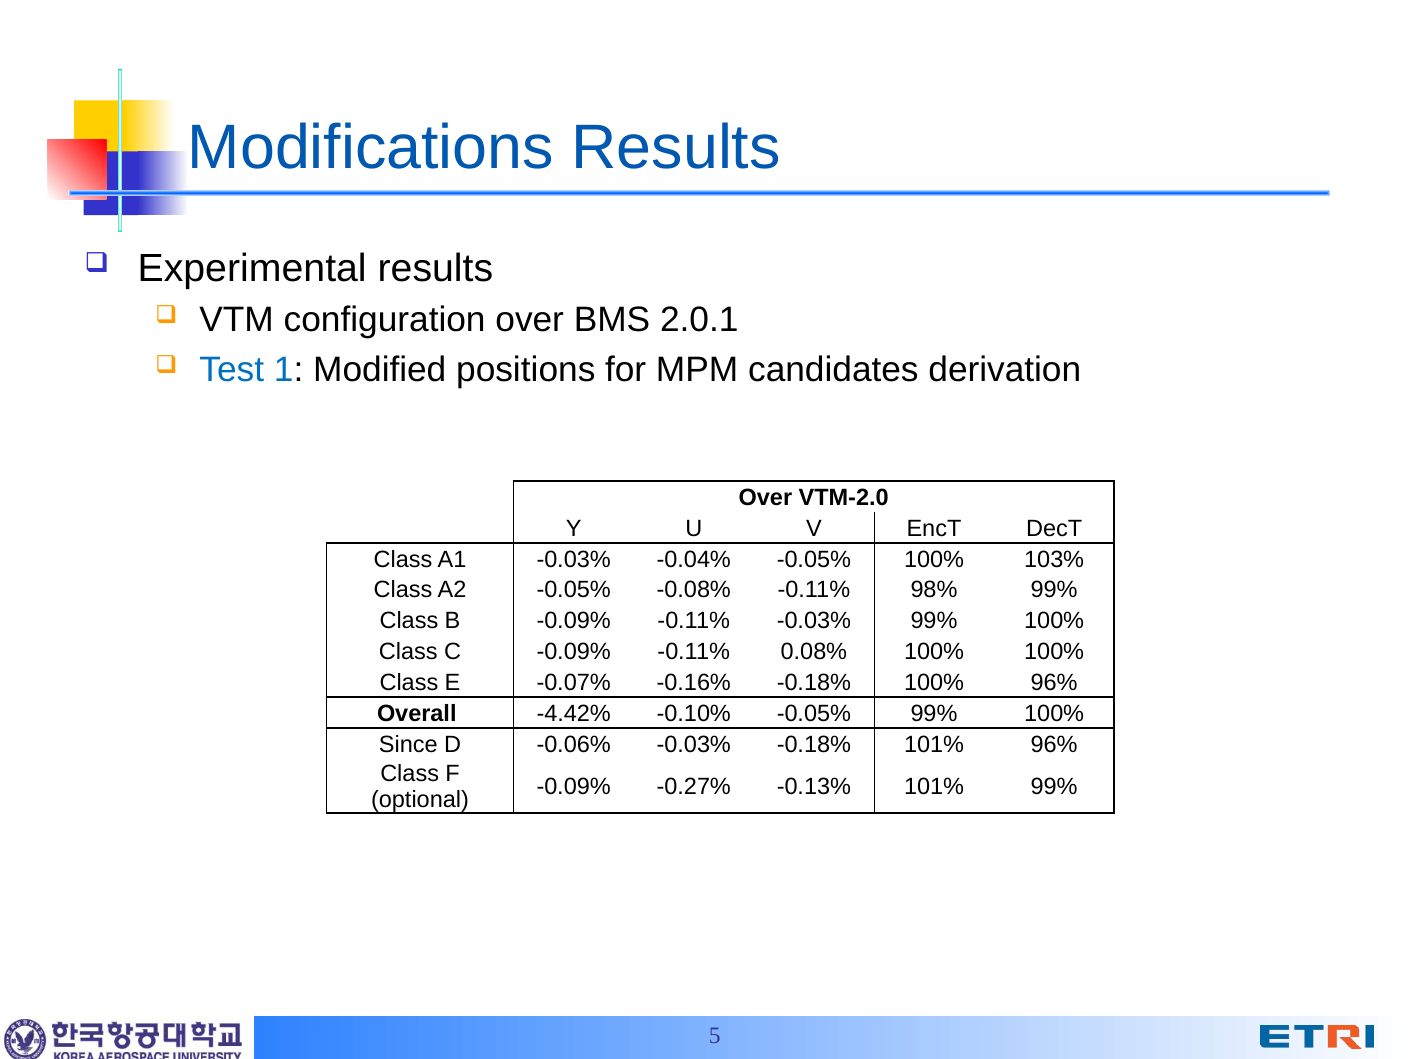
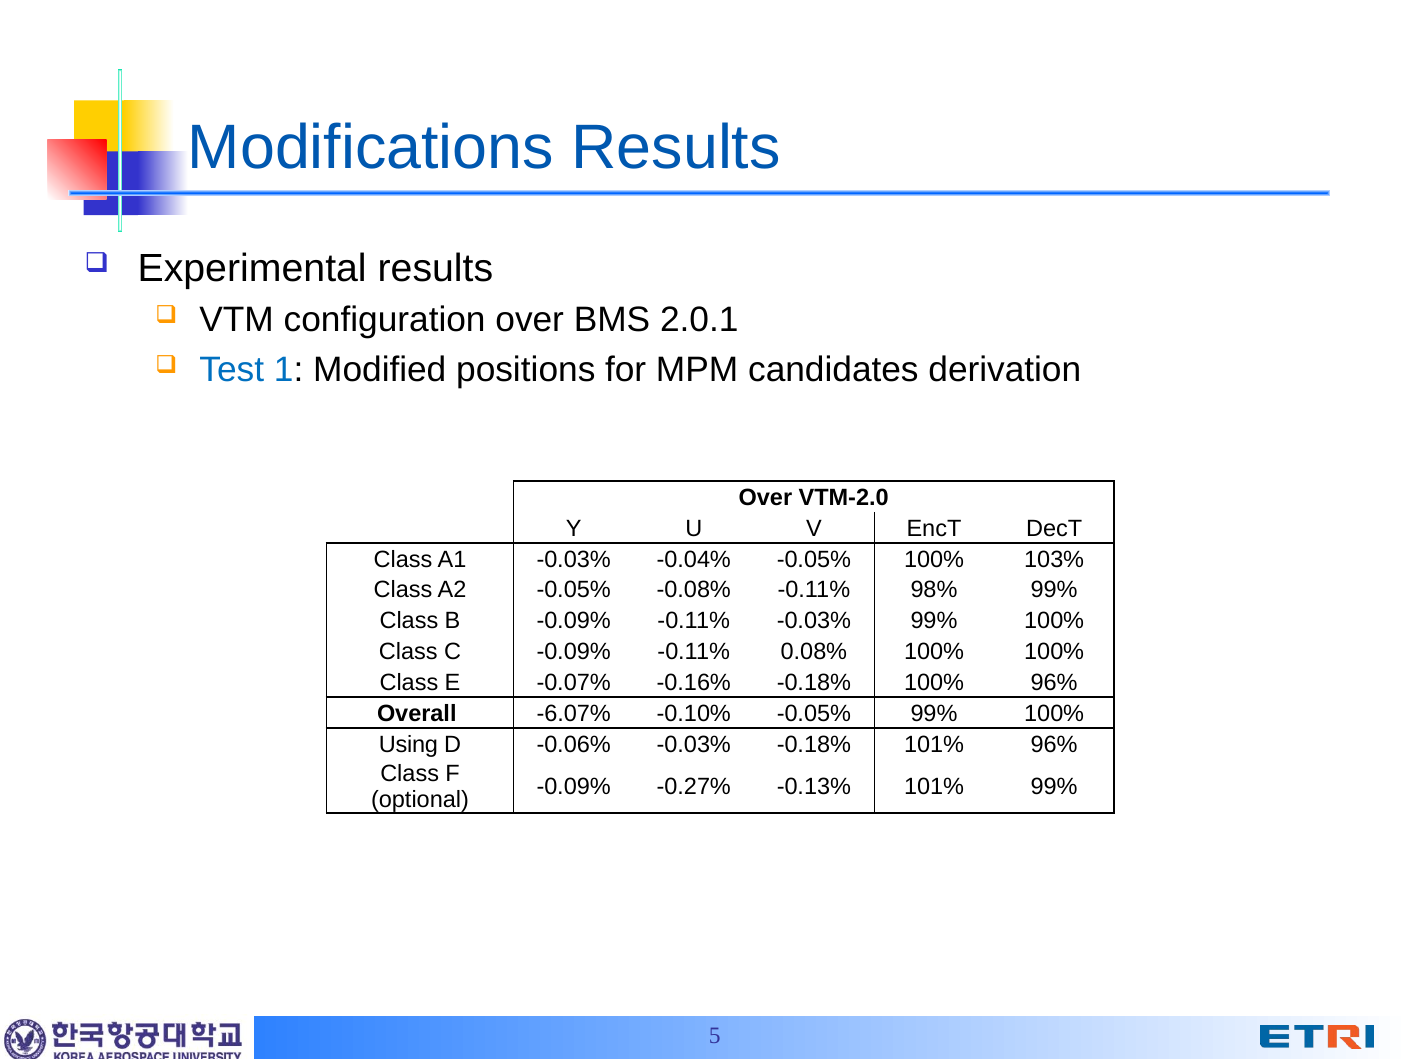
-4.42%: -4.42% -> -6.07% (574, 714)
Since: Since -> Using (408, 744)
